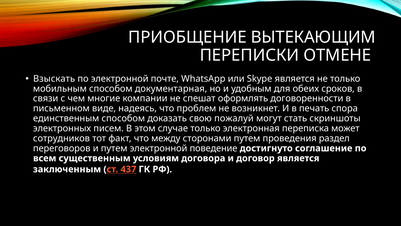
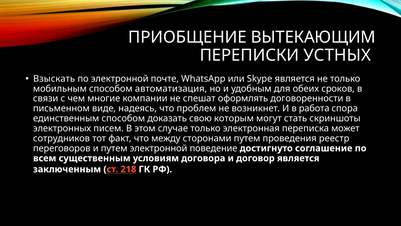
ОТМЕНЕ: ОТМЕНЕ -> УСТНЫХ (337, 55)
документарная: документарная -> автоматизация (171, 89)
печать: печать -> работа (314, 108)
пожалуй: пожалуй -> которым (234, 118)
раздел: раздел -> реестр (334, 138)
437: 437 -> 218 (128, 169)
